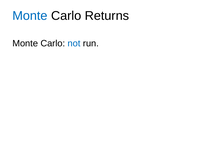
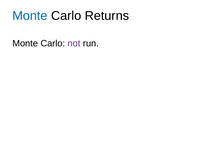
not colour: blue -> purple (74, 43)
